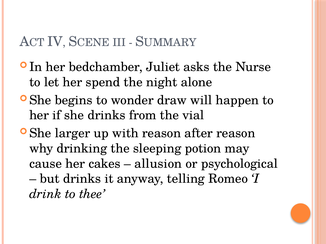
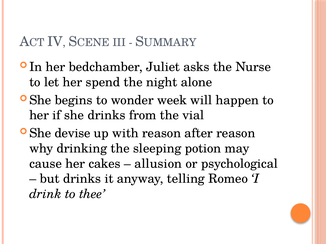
draw: draw -> week (172, 100)
larger: larger -> devise (73, 133)
